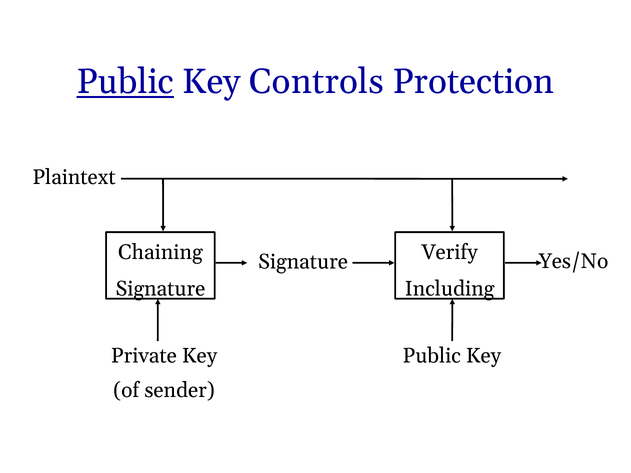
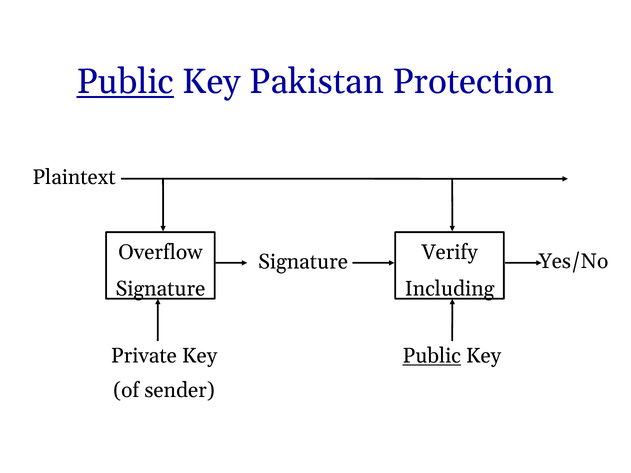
Controls: Controls -> Pakistan (317, 82)
Chaining: Chaining -> Overflow (160, 253)
Public underline: none -> present (432, 356)
